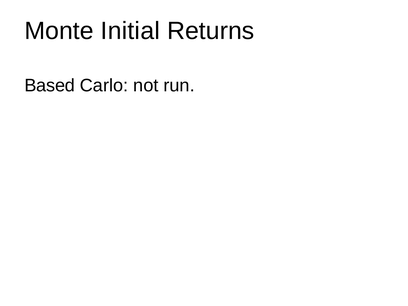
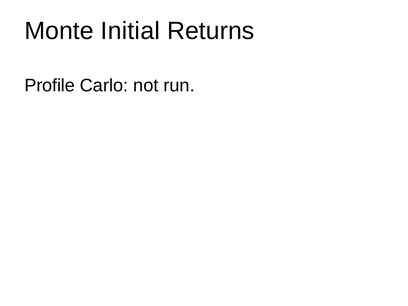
Based: Based -> Profile (50, 86)
